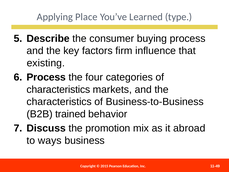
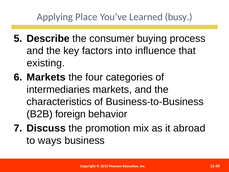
type: type -> busy (179, 17)
firm: firm -> into (124, 51)
Process: Process -> Markets (46, 77)
characteristics: characteristics -> intermediaries (58, 89)
trained: trained -> foreign (70, 114)
